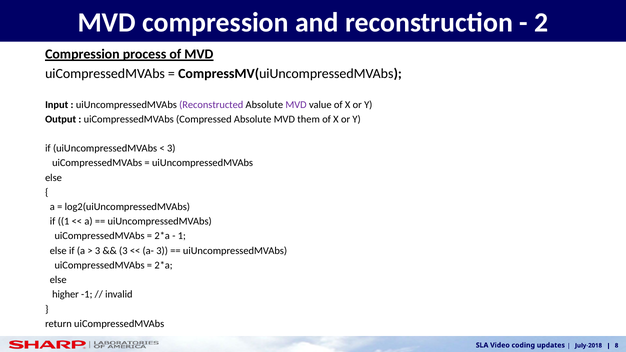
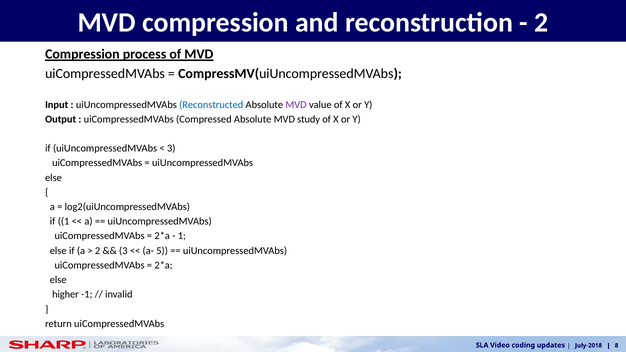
Reconstructed colour: purple -> blue (211, 105)
them: them -> study (309, 119)
3: 3 -> 2 (98, 251)
a- 3: 3 -> 5 (162, 251)
